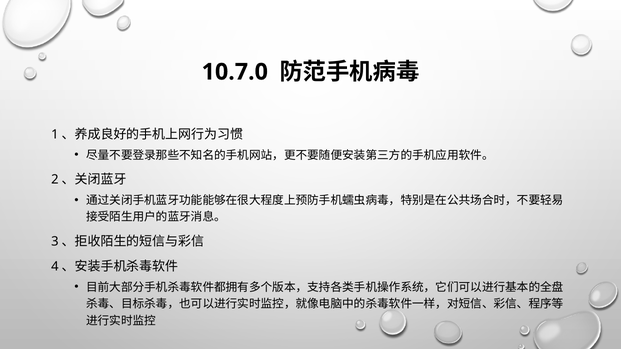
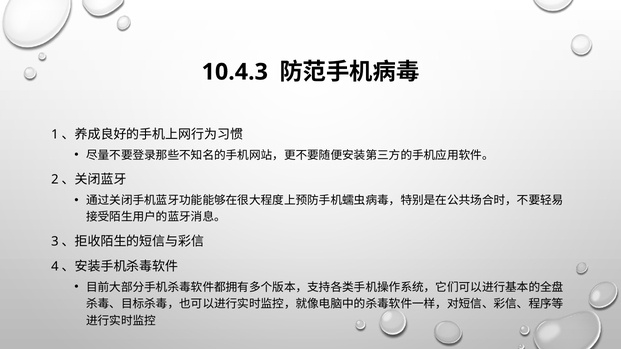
10.7.0: 10.7.0 -> 10.4.3 (235, 72)
